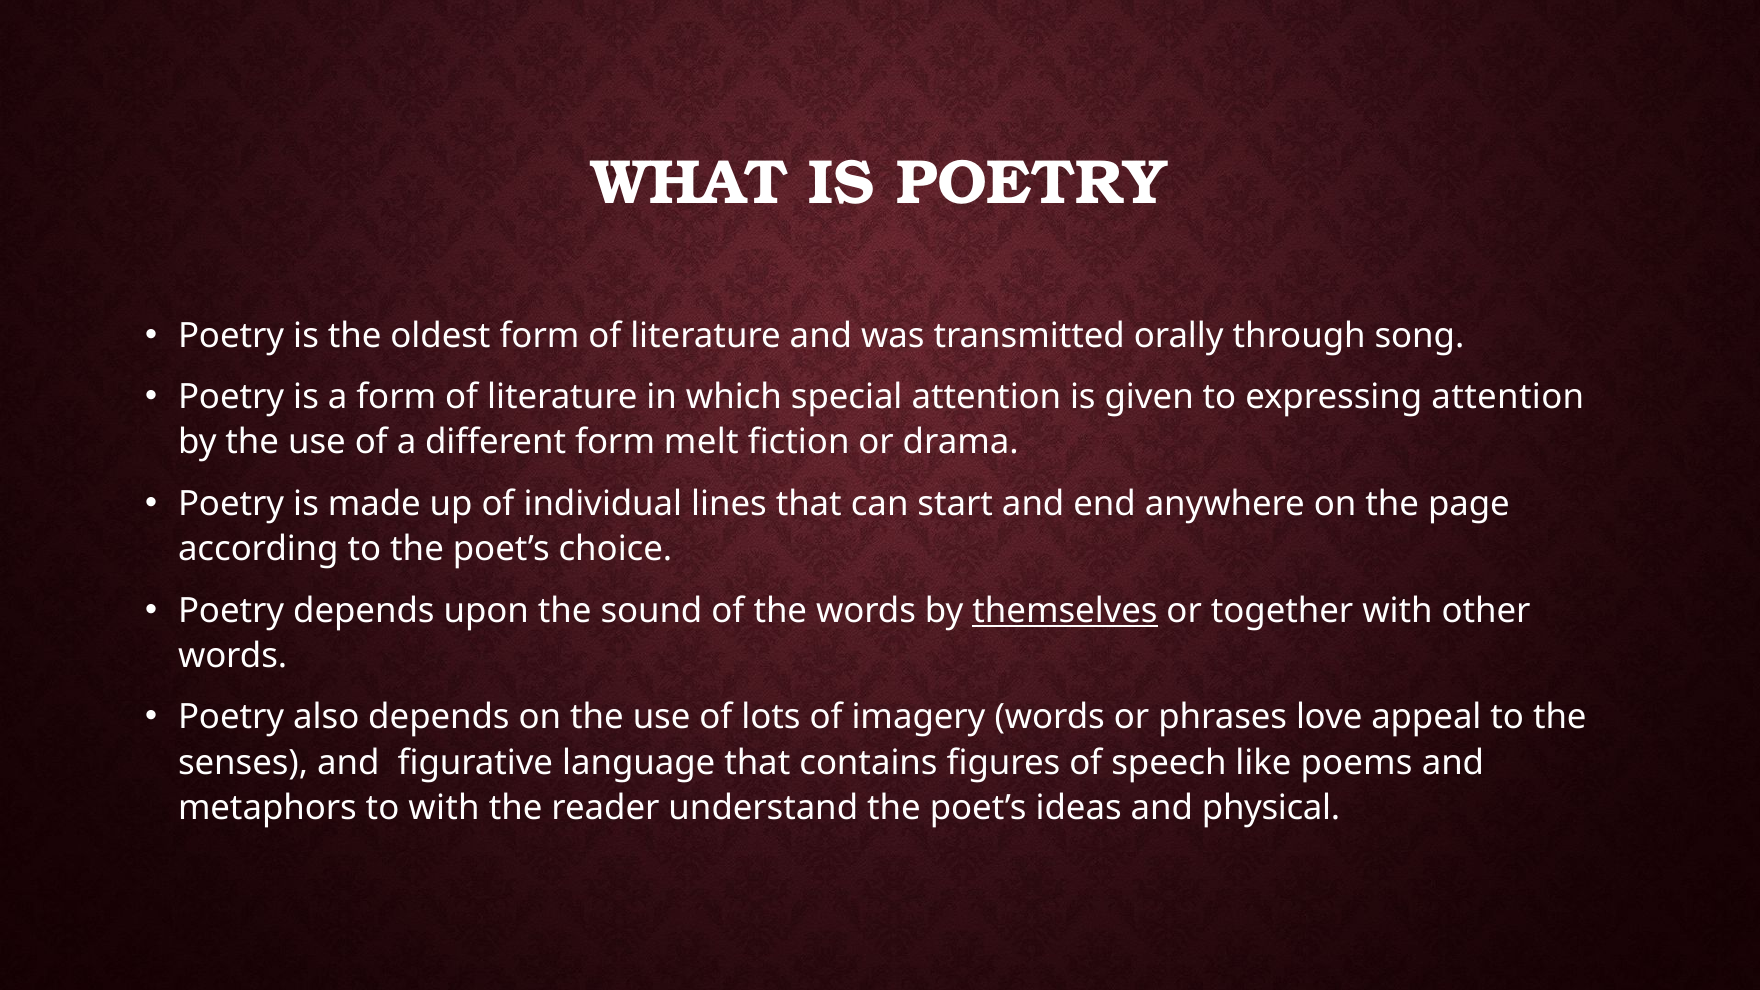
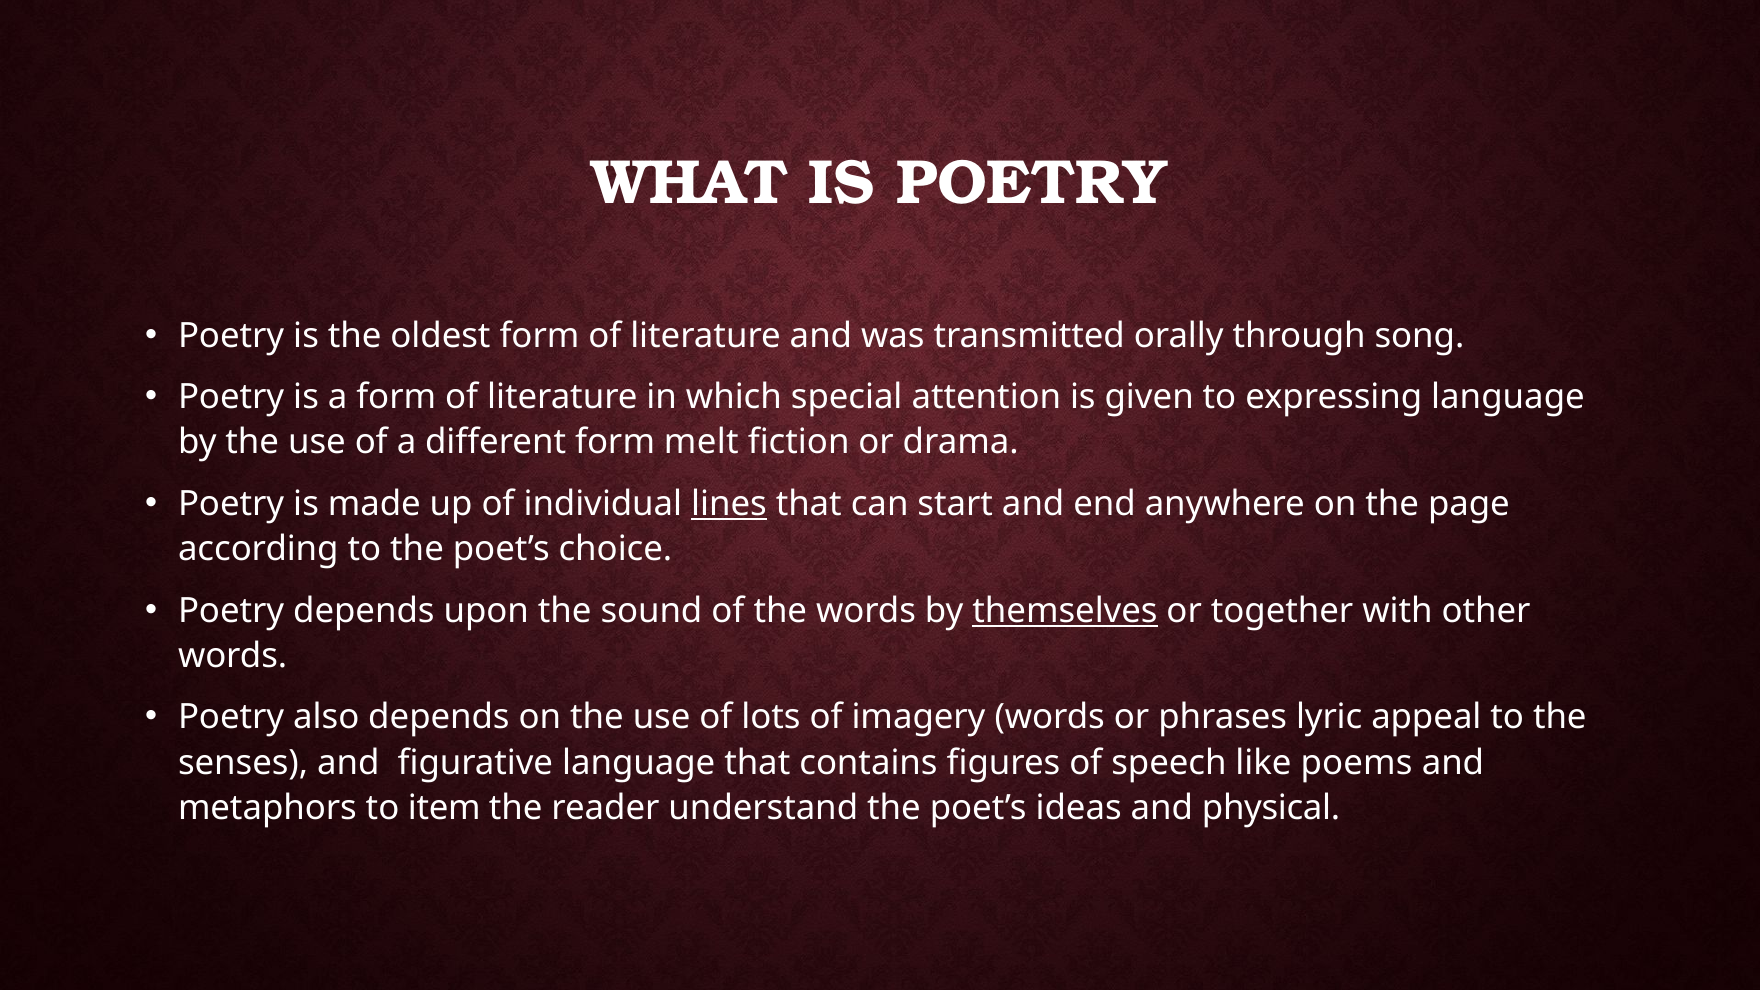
expressing attention: attention -> language (1508, 397)
lines underline: none -> present (729, 504)
love: love -> lyric (1329, 717)
to with: with -> item (444, 808)
